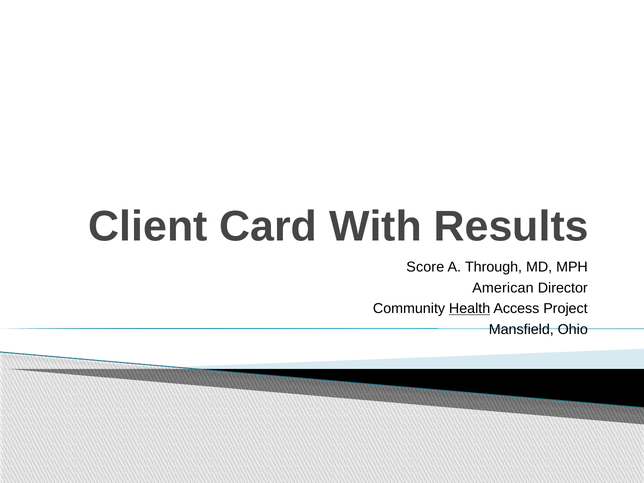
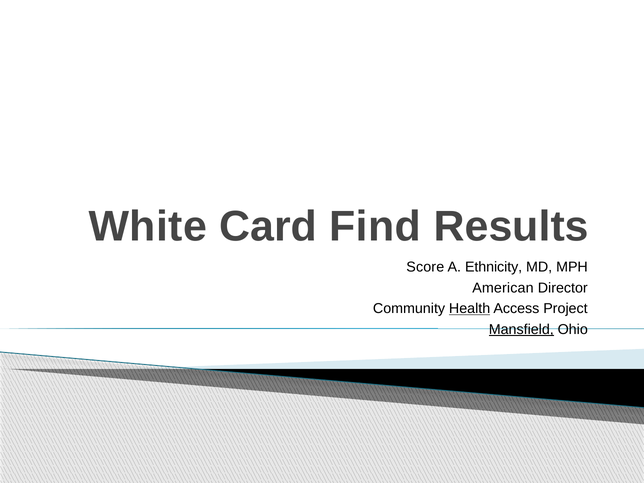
Client: Client -> White (148, 226)
With: With -> Find (375, 226)
Through: Through -> Ethnicity (494, 267)
Mansfield underline: none -> present (521, 329)
